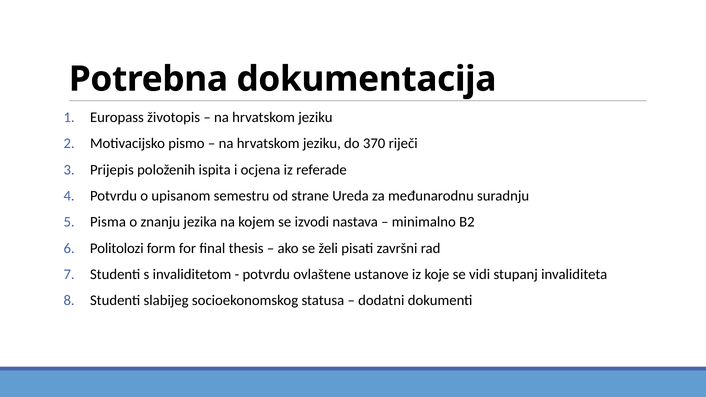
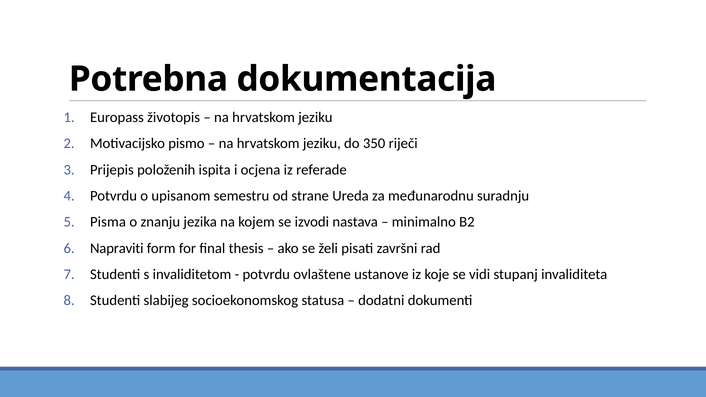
370: 370 -> 350 (374, 144)
Politolozi: Politolozi -> Napraviti (117, 248)
